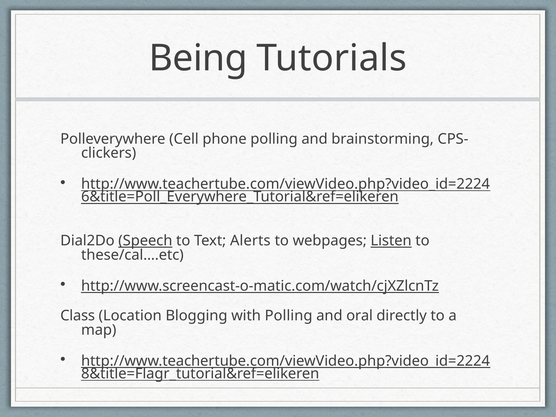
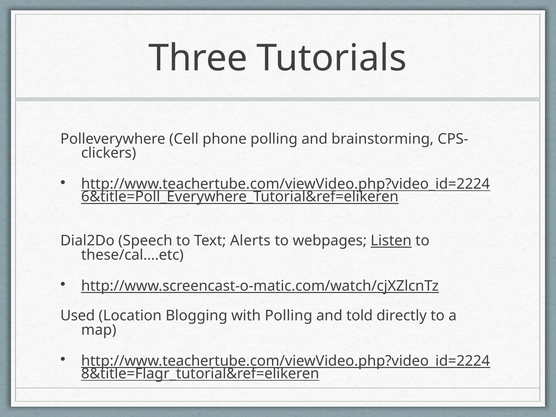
Being: Being -> Three (198, 58)
Speech underline: present -> none (145, 241)
Class: Class -> Used (78, 316)
oral: oral -> told (360, 316)
